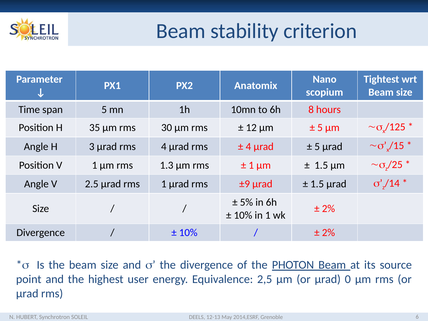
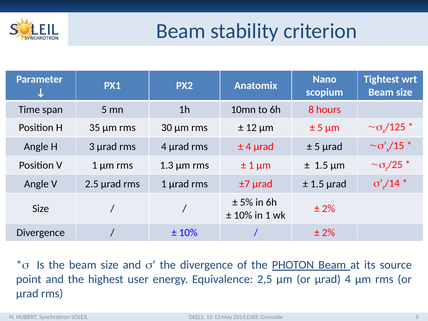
±9: ±9 -> ±7 (245, 184)
µrad 0: 0 -> 4 (348, 279)
